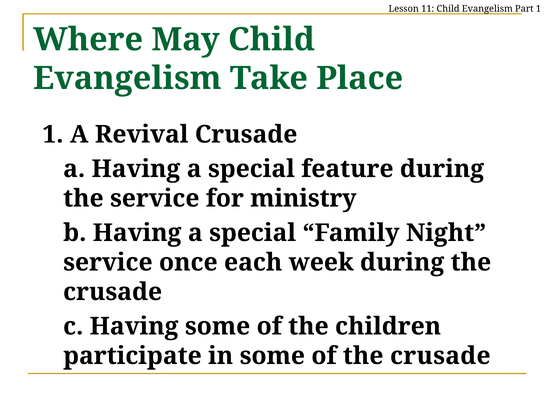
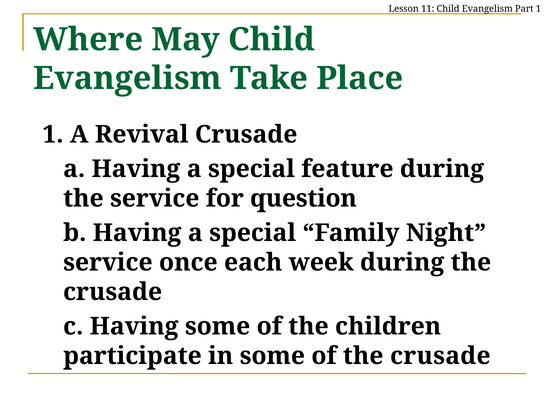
ministry: ministry -> question (303, 199)
